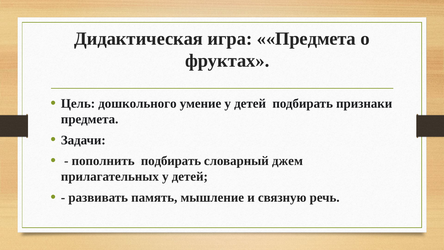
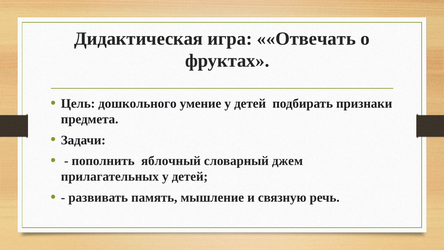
игра Предмета: Предмета -> Отвечать (306, 39)
пополнить подбирать: подбирать -> яблочный (171, 161)
